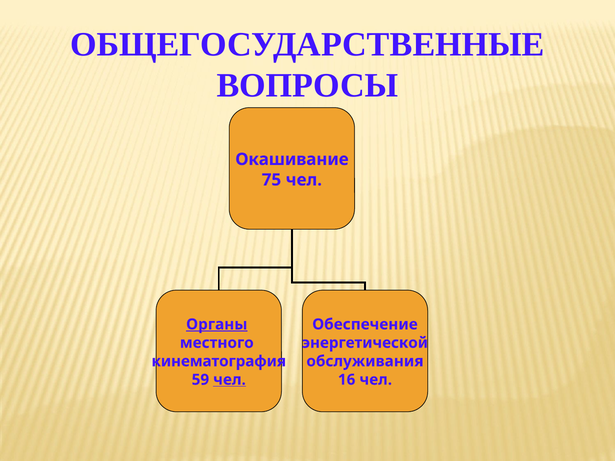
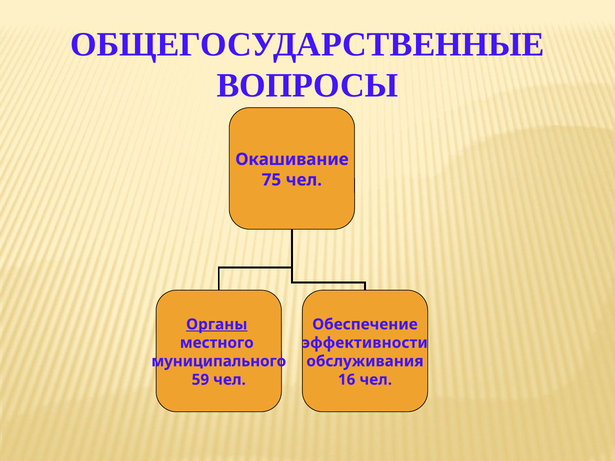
энергетической: энергетической -> эффективности (365, 343)
кинематография: кинематография -> муниципального (219, 361)
чел underline: present -> none (229, 380)
